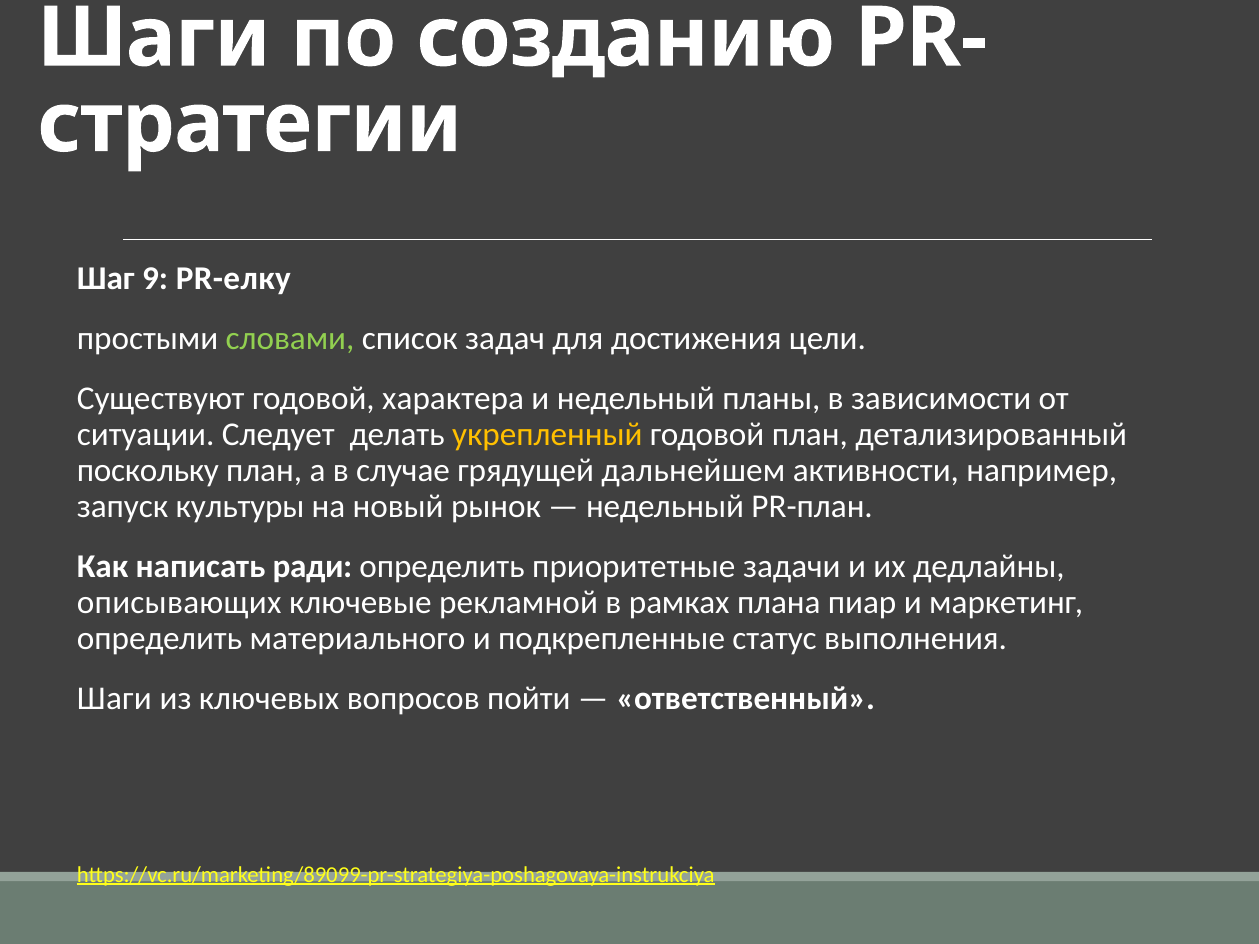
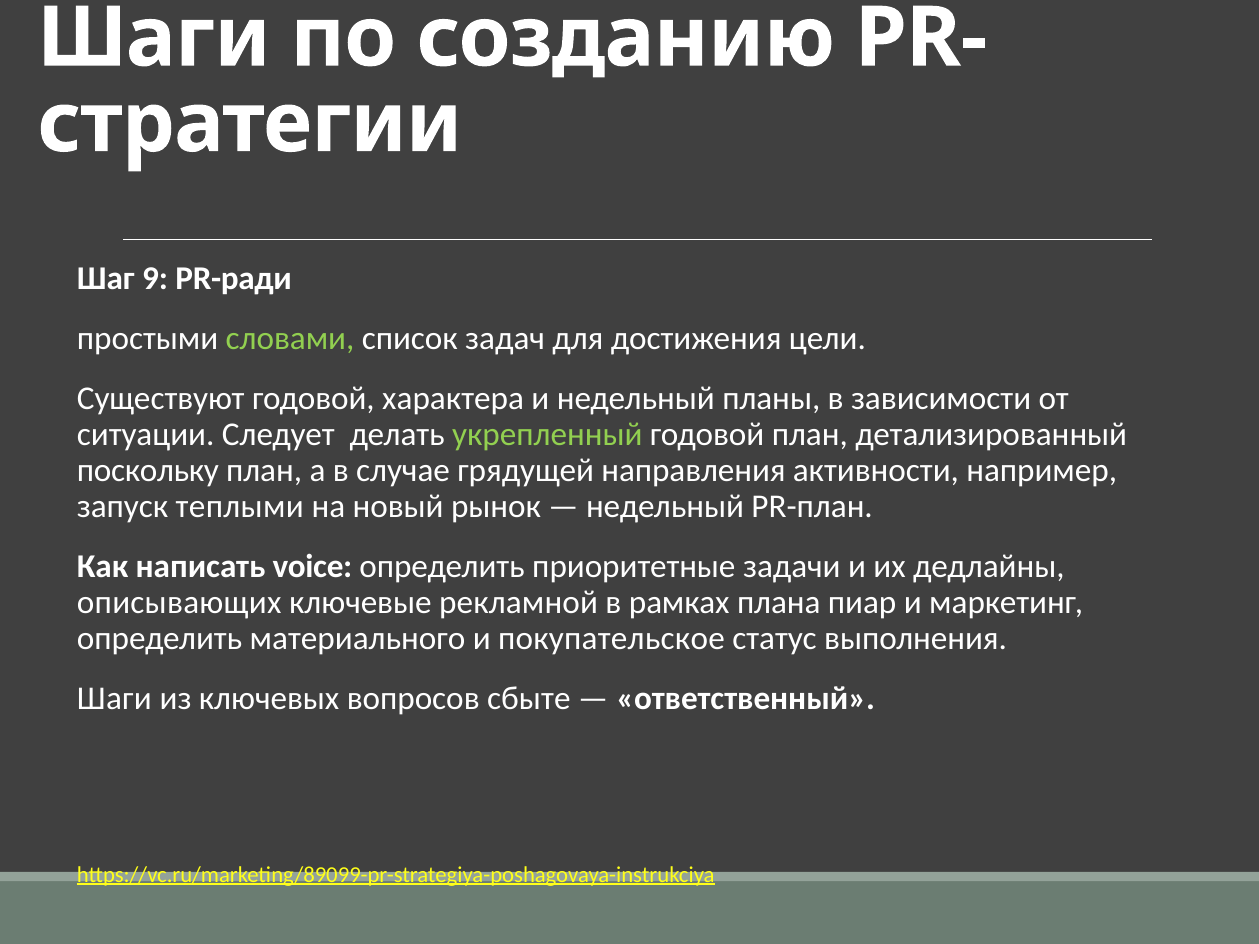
PR-елку: PR-елку -> PR-ради (234, 278)
укрепленный colour: yellow -> light green (547, 435)
дальнейшем: дальнейшем -> направления (694, 471)
культуры: культуры -> теплыми (240, 507)
ради: ради -> voice (312, 567)
подкрепленные: подкрепленные -> покупательское (611, 639)
пойти: пойти -> сбыте (529, 699)
